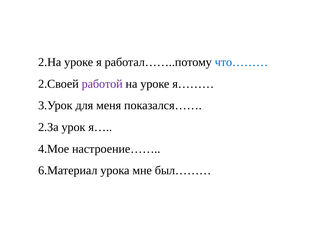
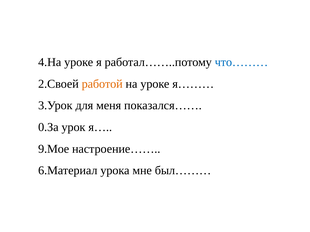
2.На: 2.На -> 4.На (50, 62)
работой colour: purple -> orange (102, 84)
2.За: 2.За -> 0.За (48, 127)
4.Мое: 4.Мое -> 9.Мое (54, 149)
